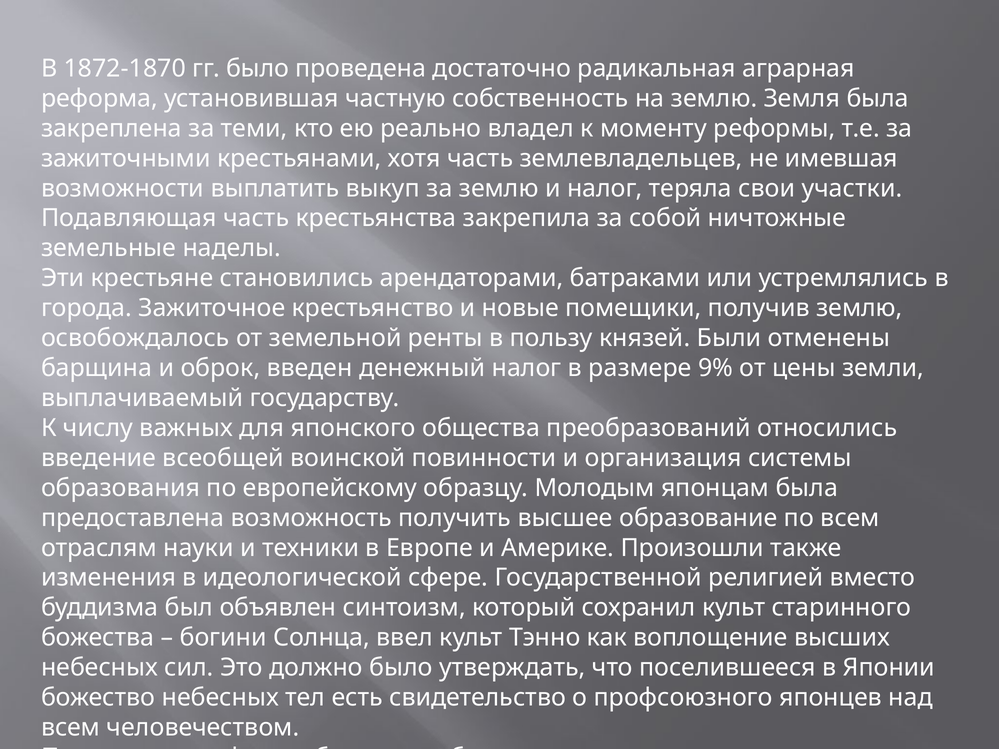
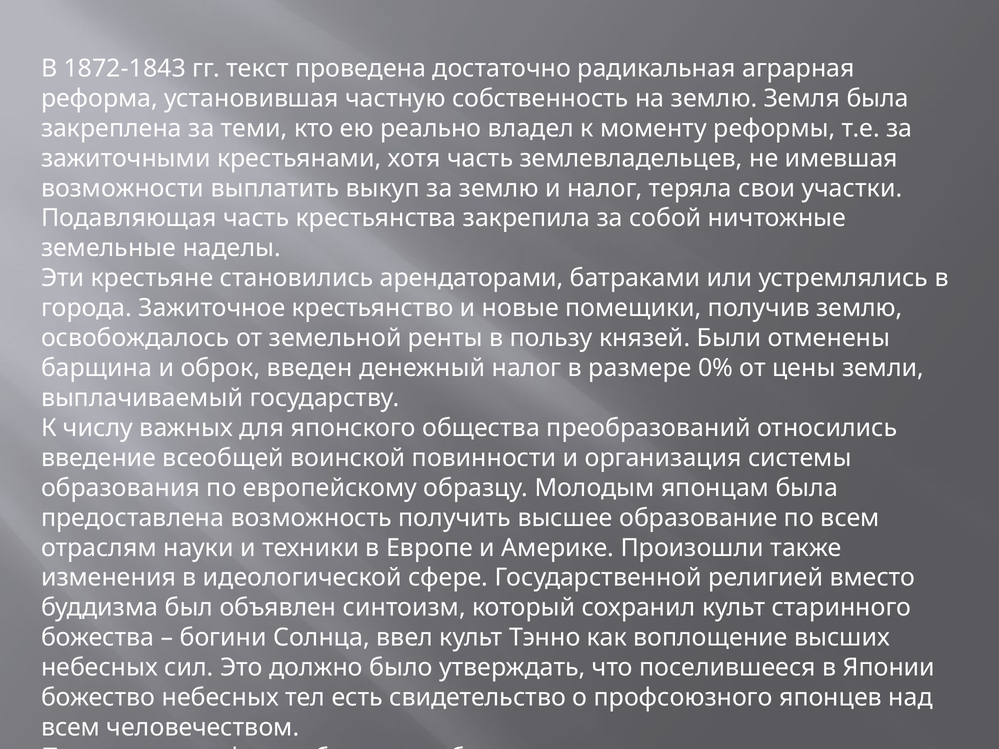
1872-1870: 1872-1870 -> 1872-1843 (125, 68)
гг было: было -> текст (258, 68)
9%: 9% -> 0% (716, 368)
